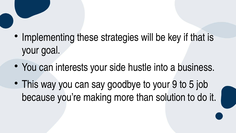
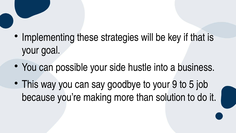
interests: interests -> possible (72, 67)
